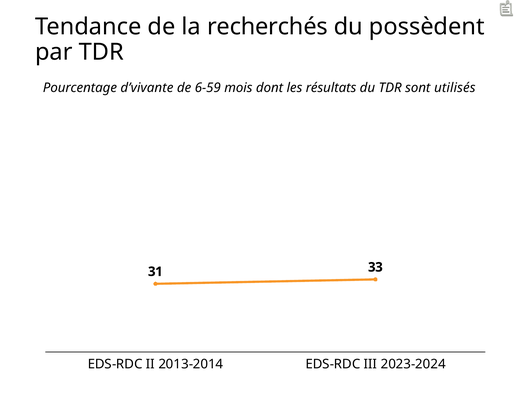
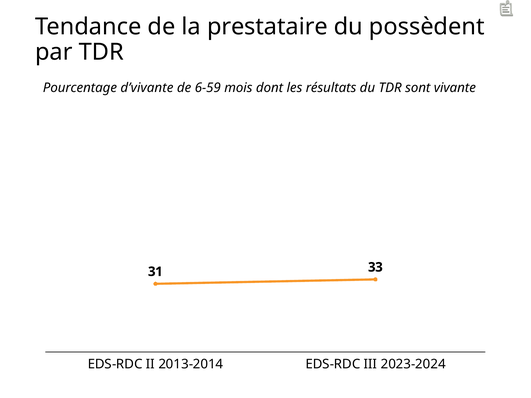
recherchés: recherchés -> prestataire (267, 27)
utilisés: utilisés -> vivante (455, 88)
